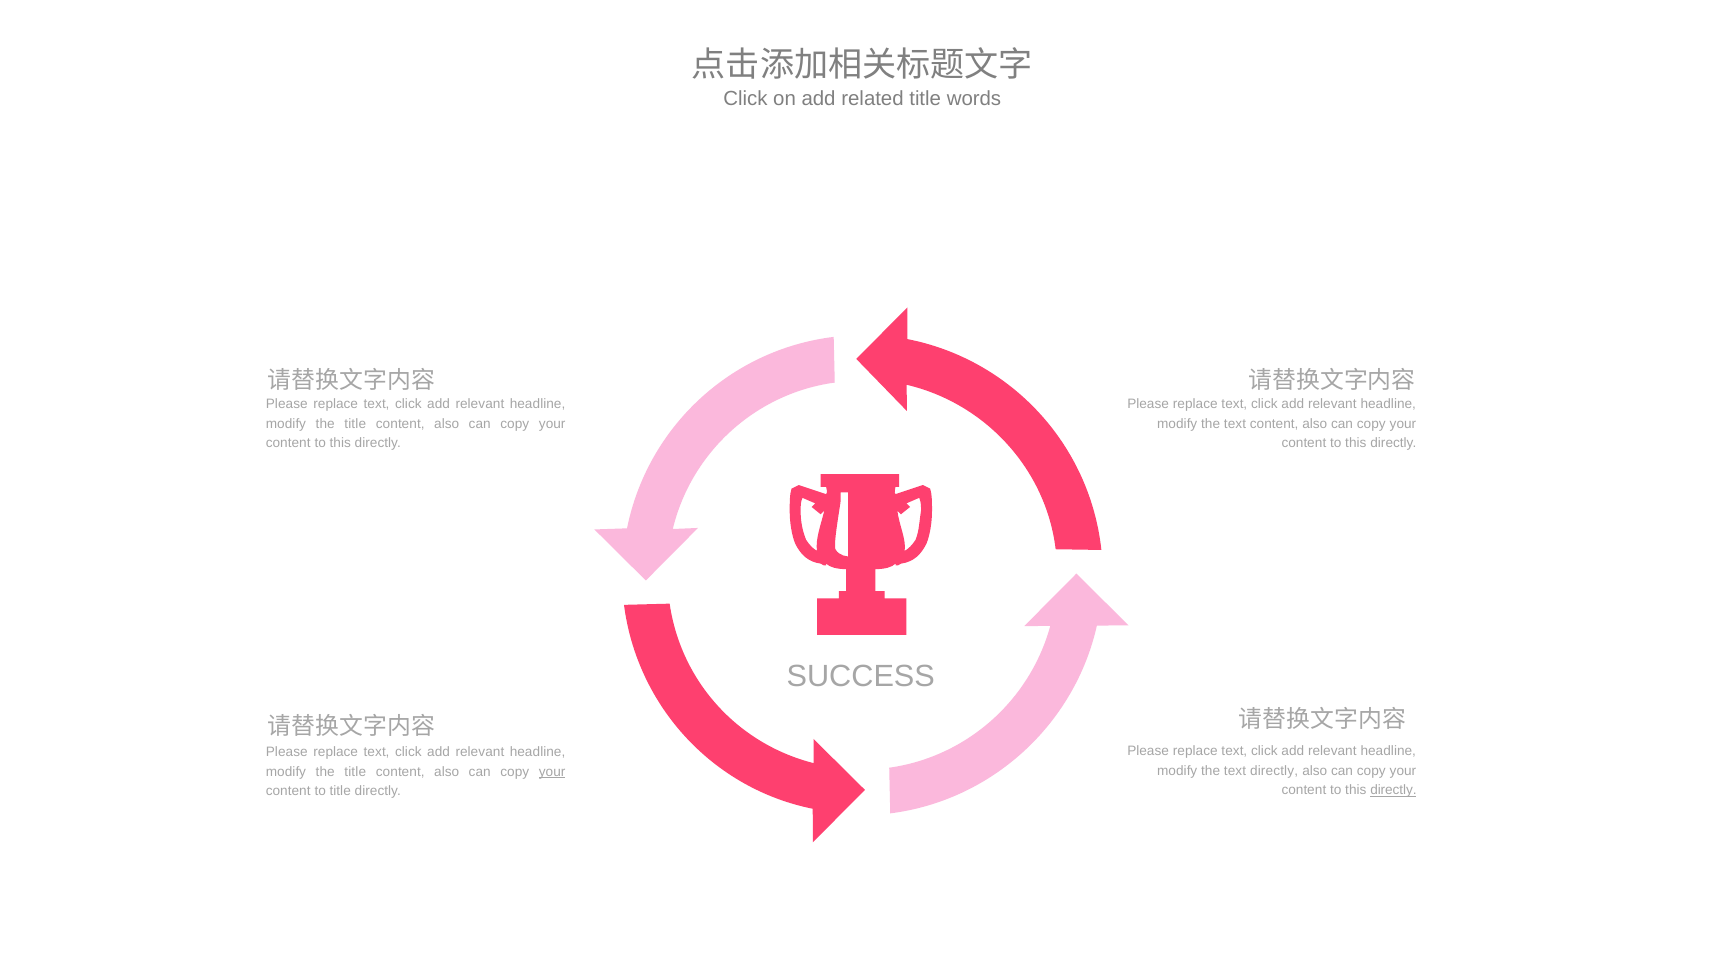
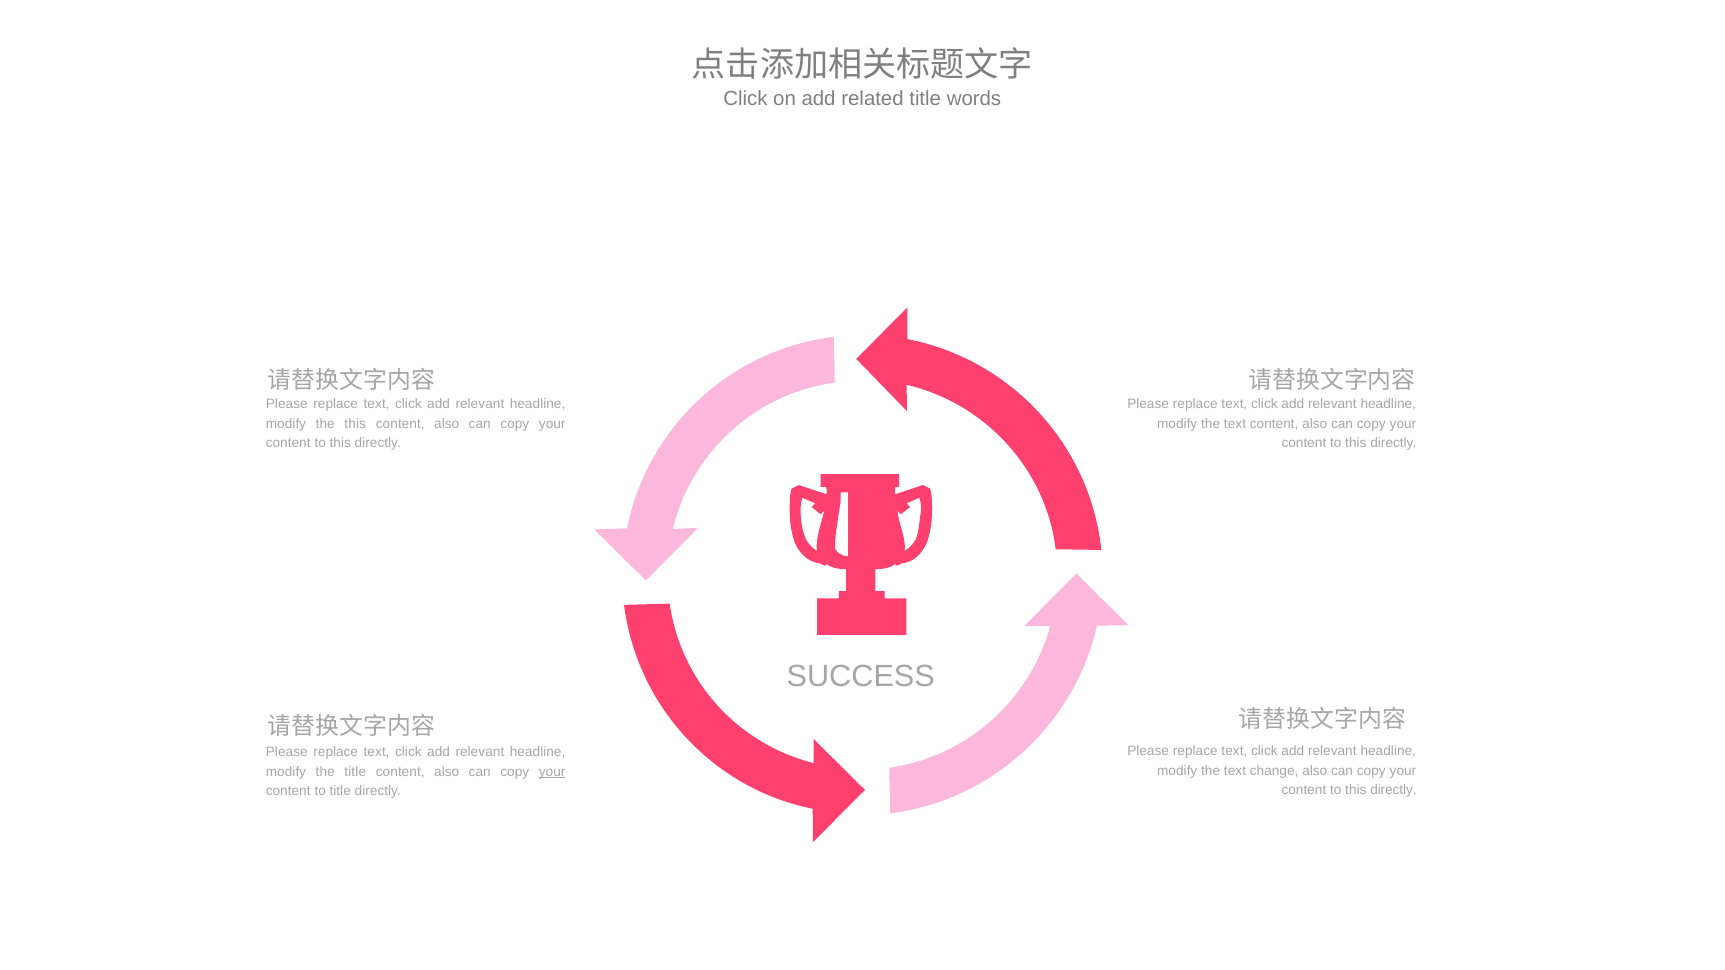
title: title -> this (355, 424)
text directly: directly -> change (1274, 771)
directly underline: present -> none (1393, 791)
